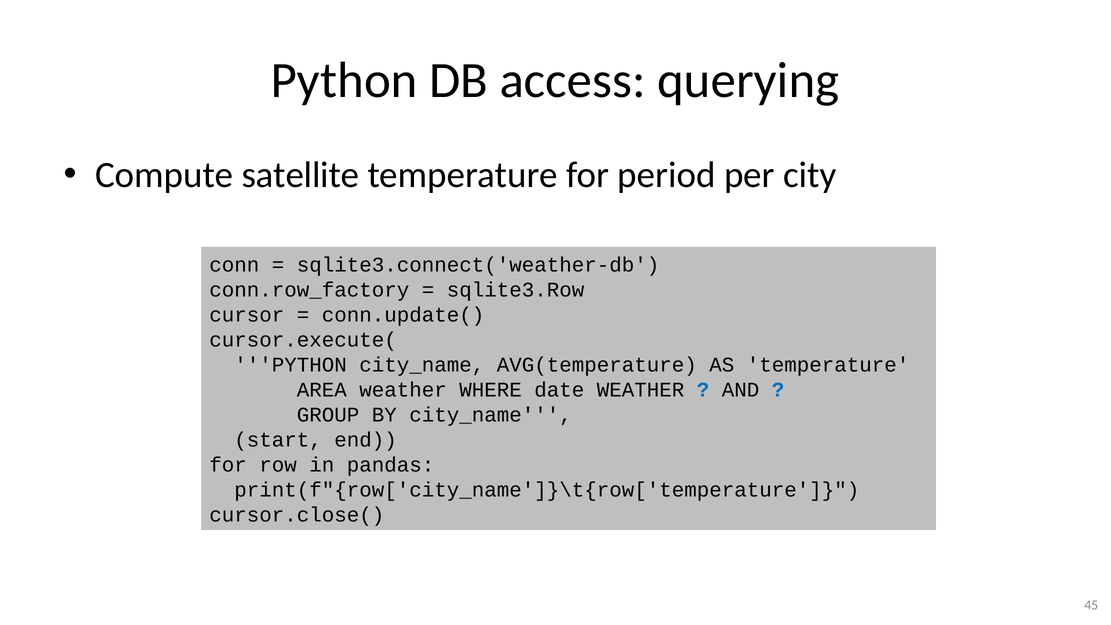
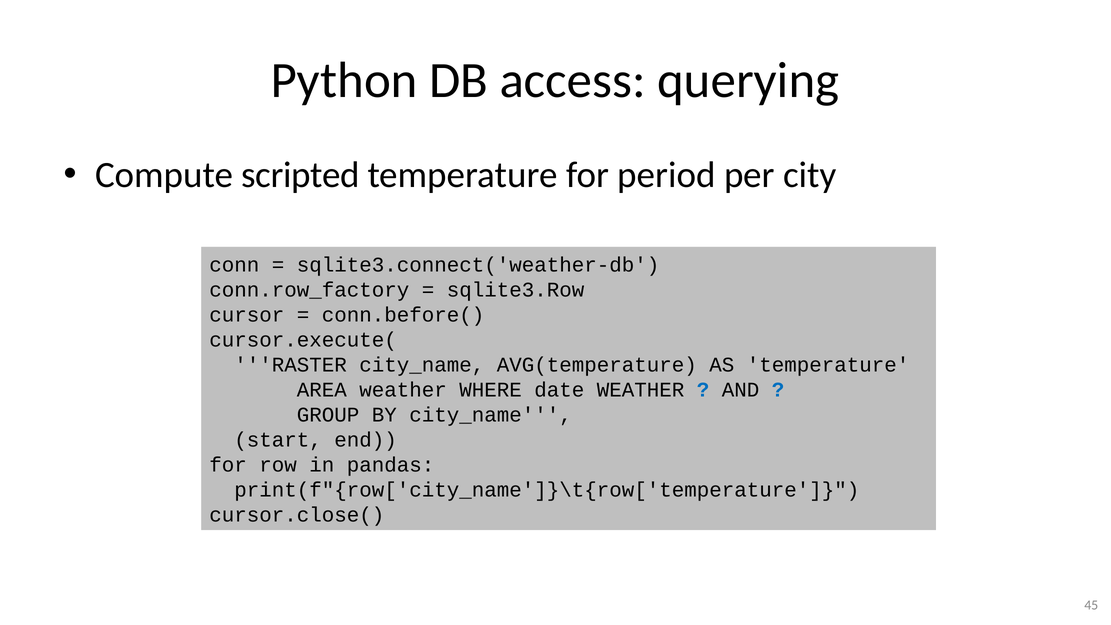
satellite: satellite -> scripted (301, 175)
conn.update(: conn.update( -> conn.before( (403, 315)
PYTHON: PYTHON -> RASTER (291, 365)
